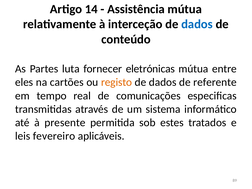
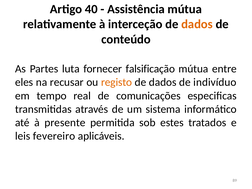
14: 14 -> 40 (91, 9)
dados colour: blue -> orange (197, 24)
eletrónicas: eletrónicas -> falsificação (150, 69)
cartões: cartões -> recusar (67, 82)
referente: referente -> indivíduo (215, 82)
